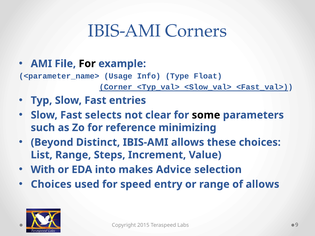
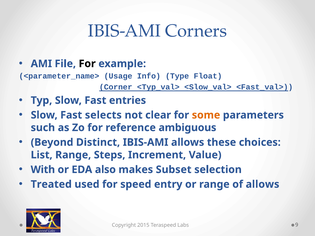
some colour: black -> orange (206, 115)
minimizing: minimizing -> ambiguous (187, 128)
into: into -> also (105, 170)
Advice: Advice -> Subset (174, 170)
Choices: Choices -> Treated (51, 184)
